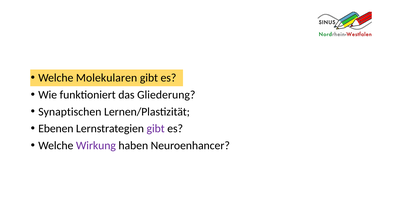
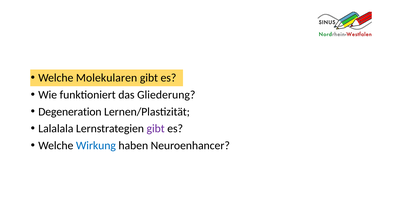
Synaptischen: Synaptischen -> Degeneration (70, 112)
Ebenen: Ebenen -> Lalalala (56, 129)
Wirkung colour: purple -> blue (96, 146)
